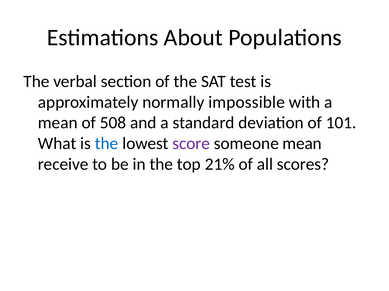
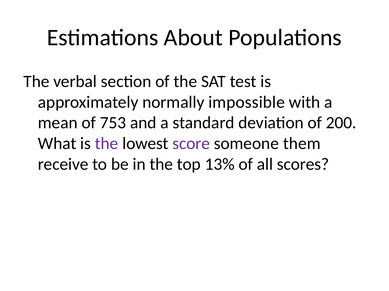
508: 508 -> 753 (113, 123)
101: 101 -> 200 (341, 123)
the colour: blue -> purple (107, 144)
someone mean: mean -> them (302, 144)
21%: 21% -> 13% (220, 165)
